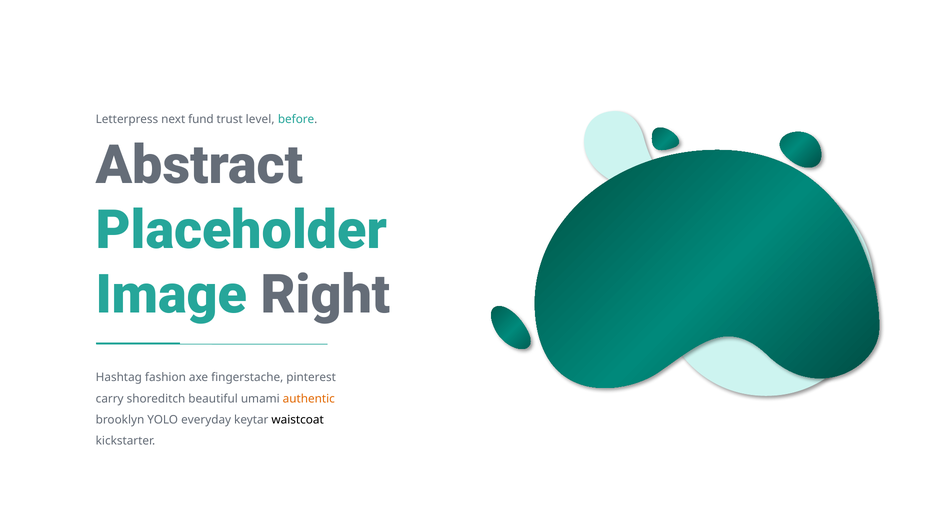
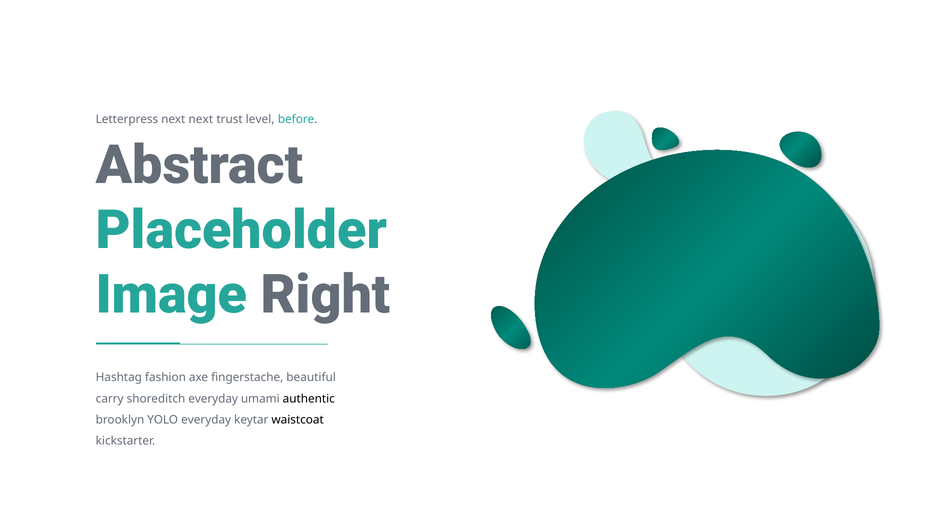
next fund: fund -> next (201, 119)
pinterest: pinterest -> beautiful (311, 377)
shoreditch beautiful: beautiful -> everyday (213, 398)
authentic colour: orange -> black (309, 398)
